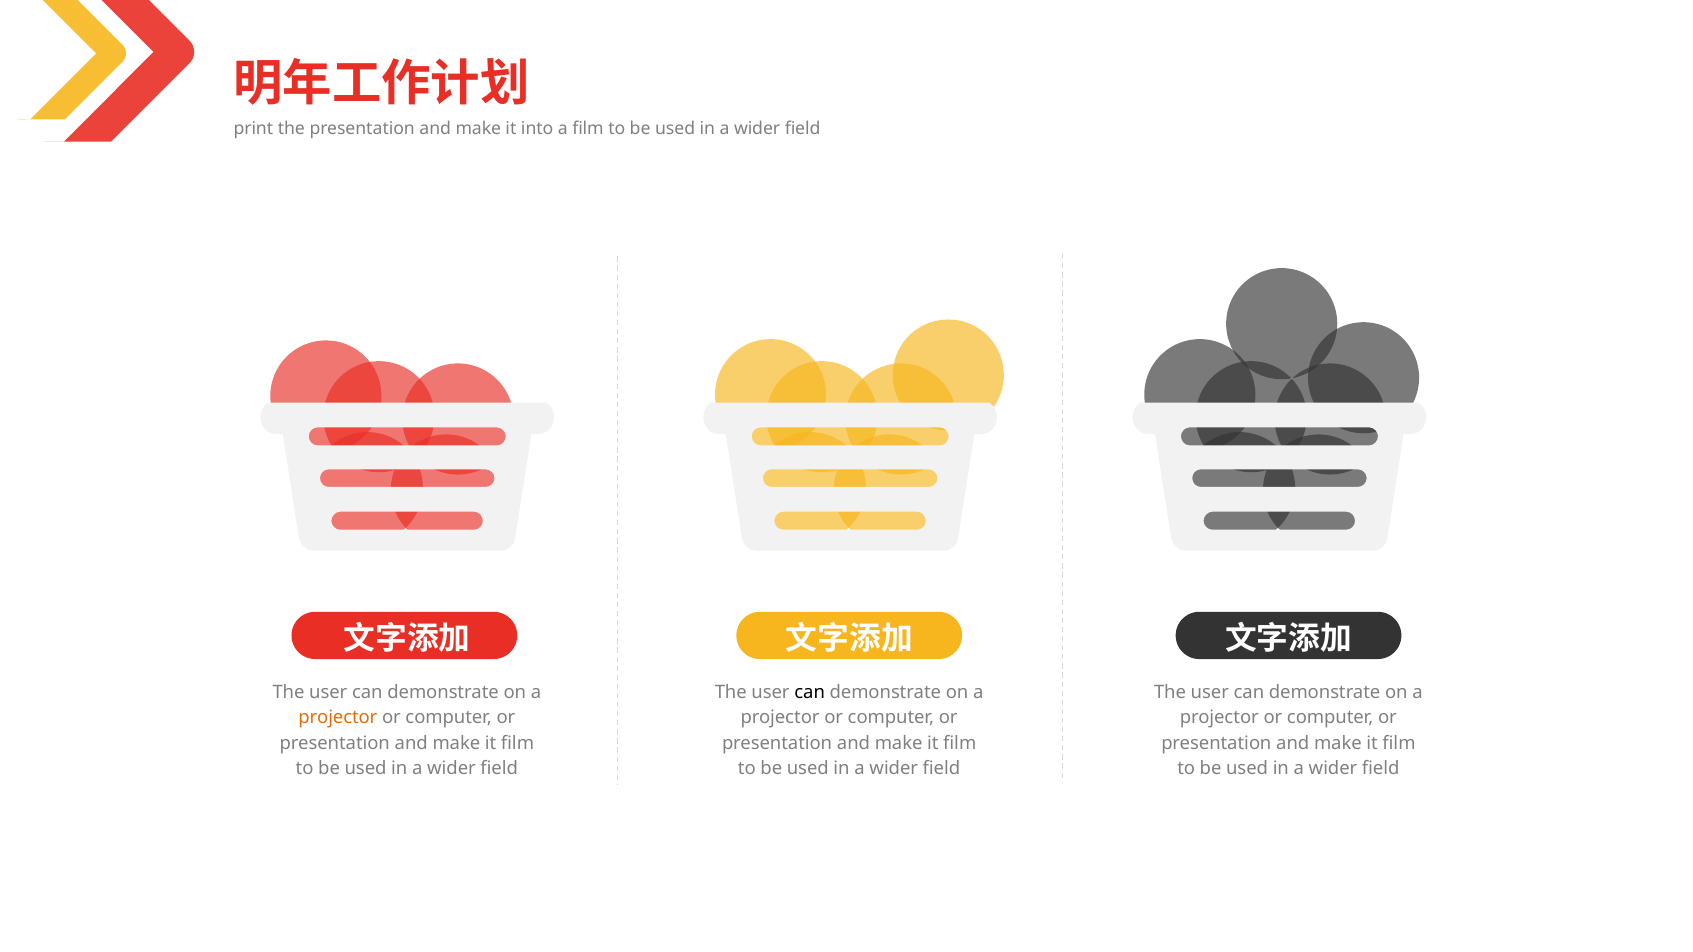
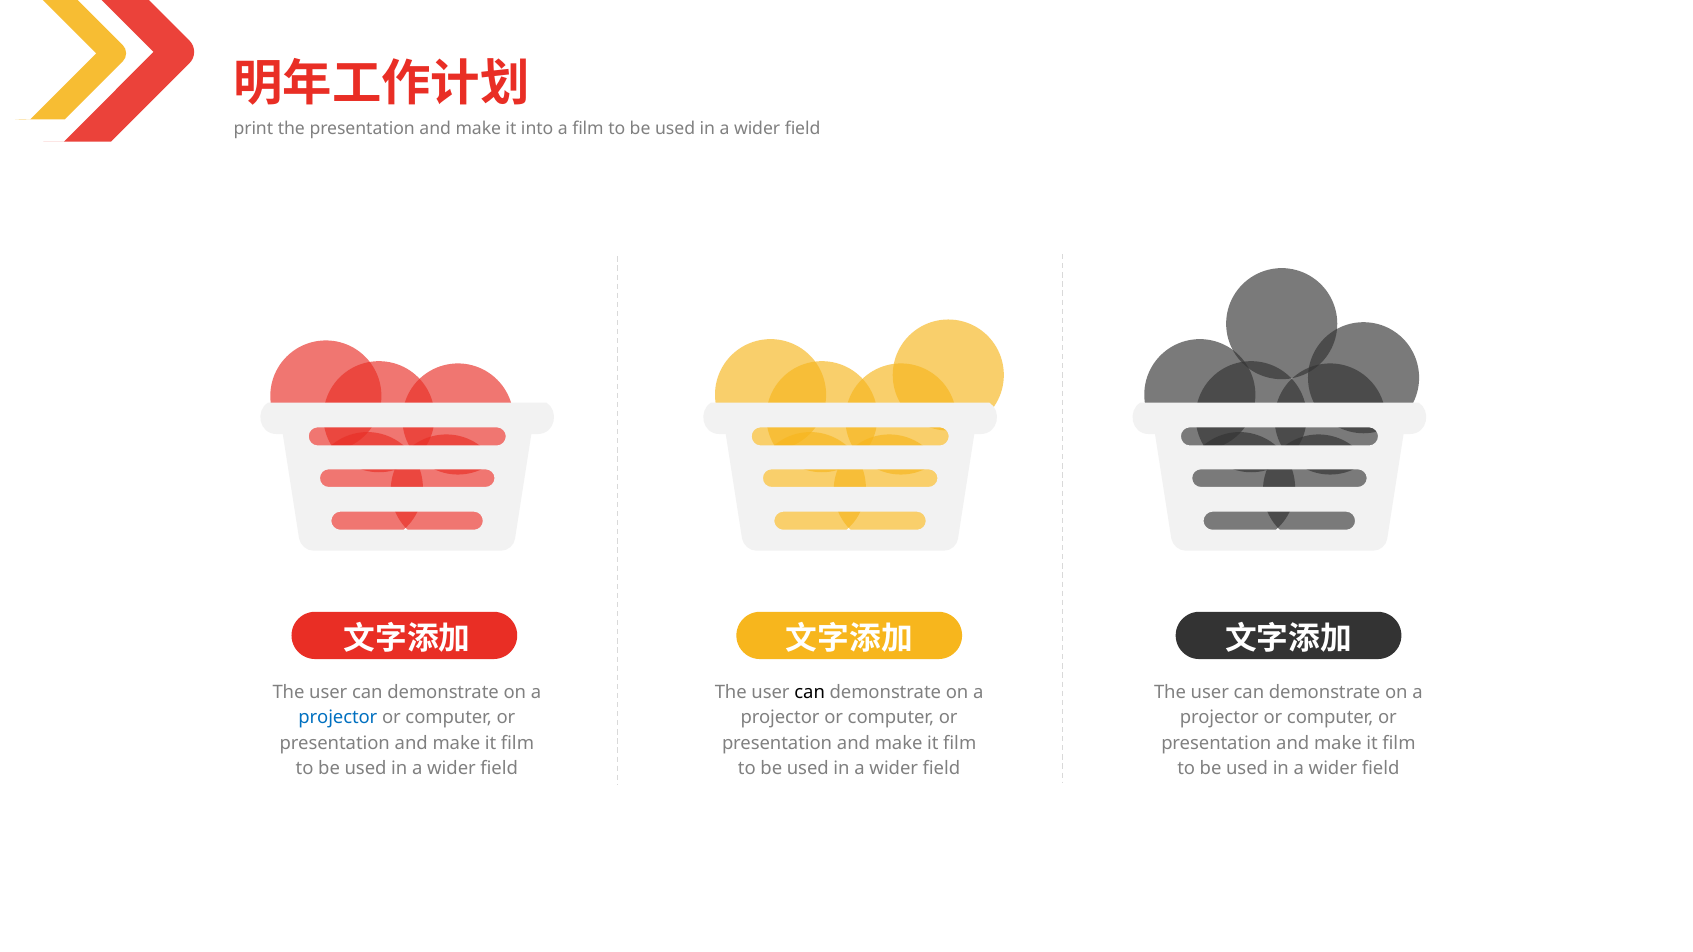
projector colour: orange -> blue (338, 718)
